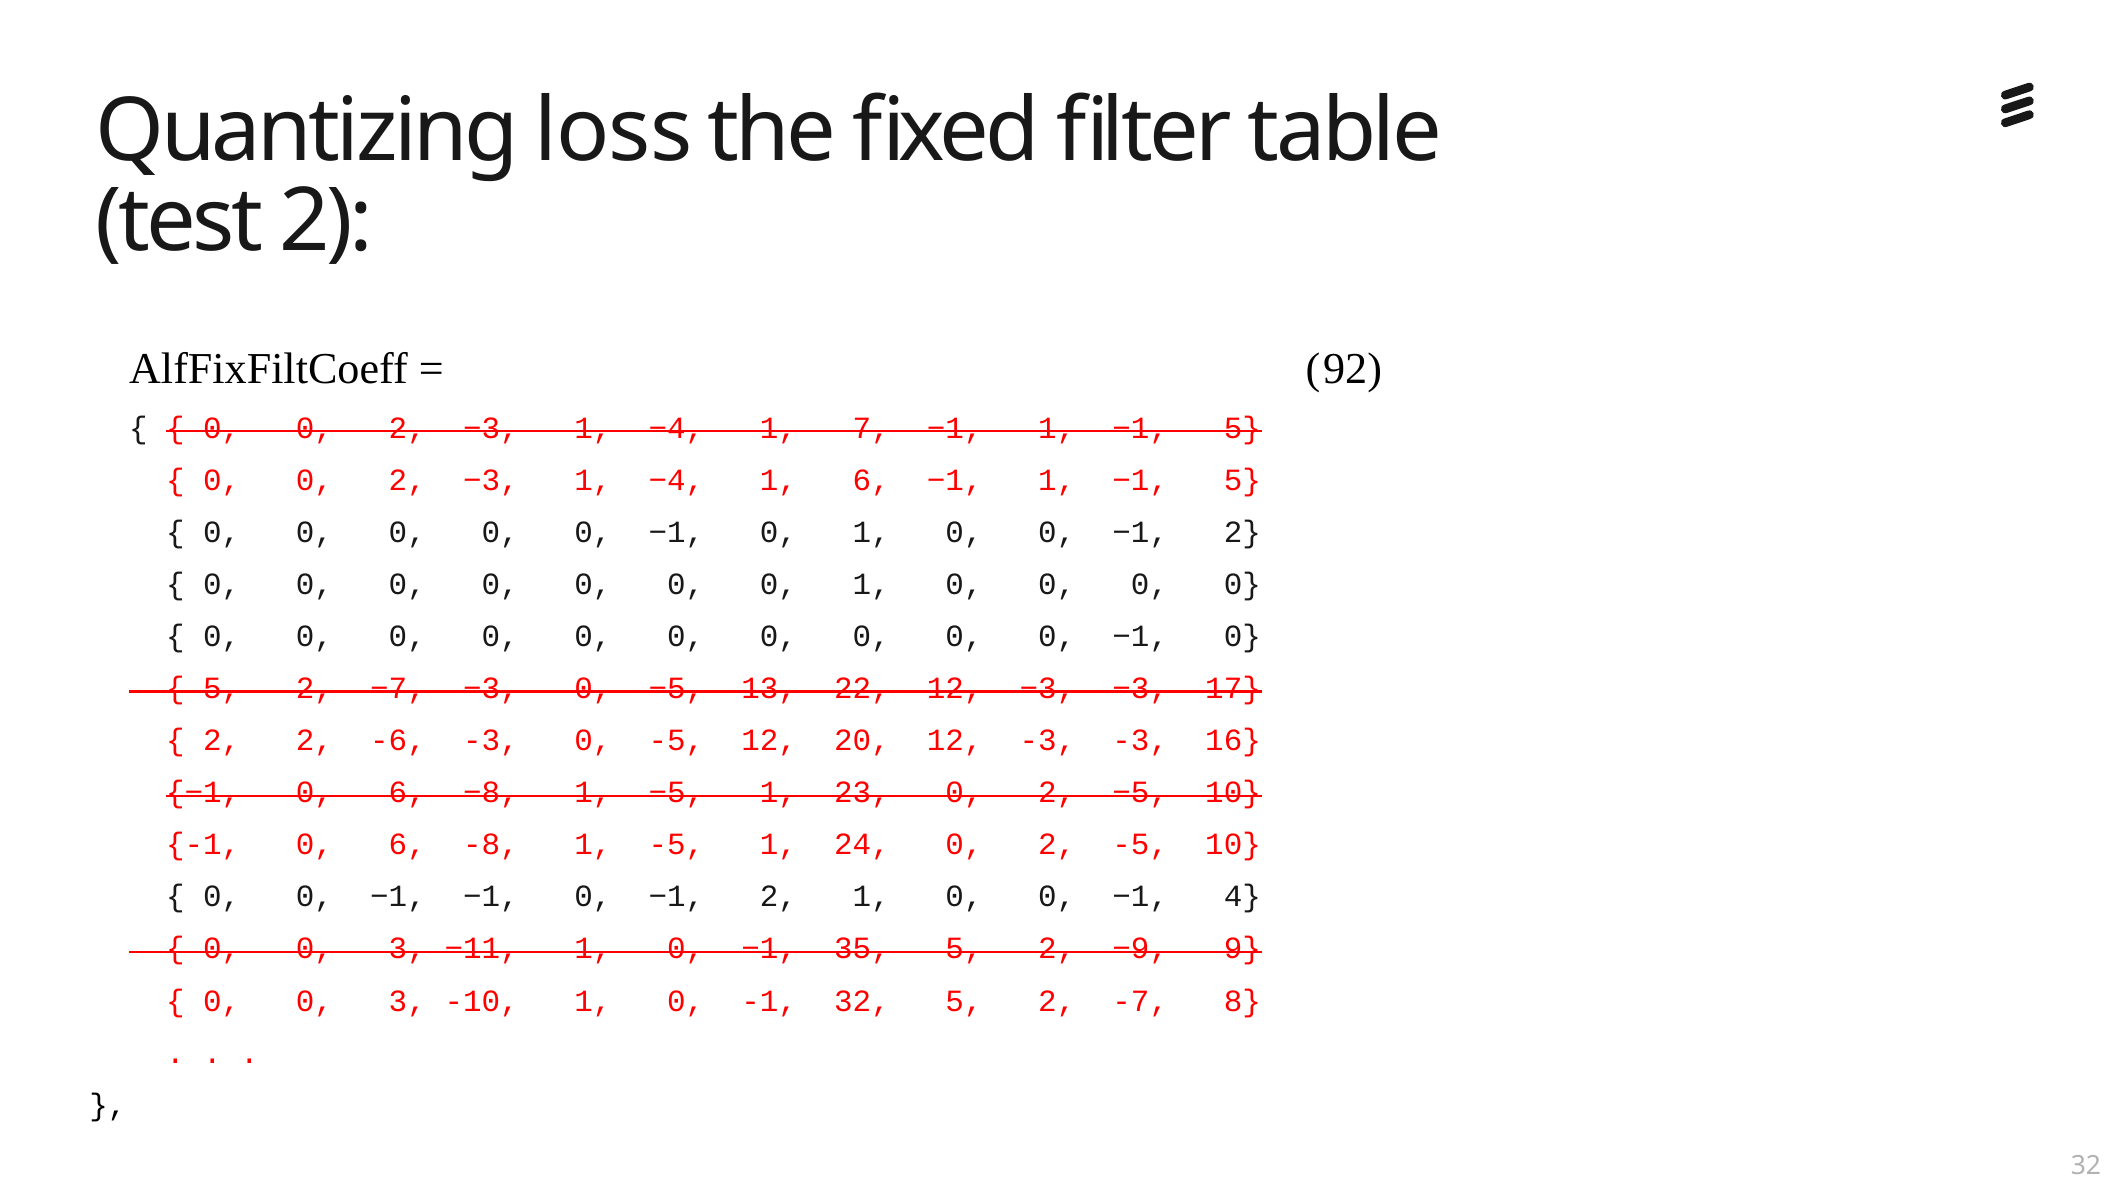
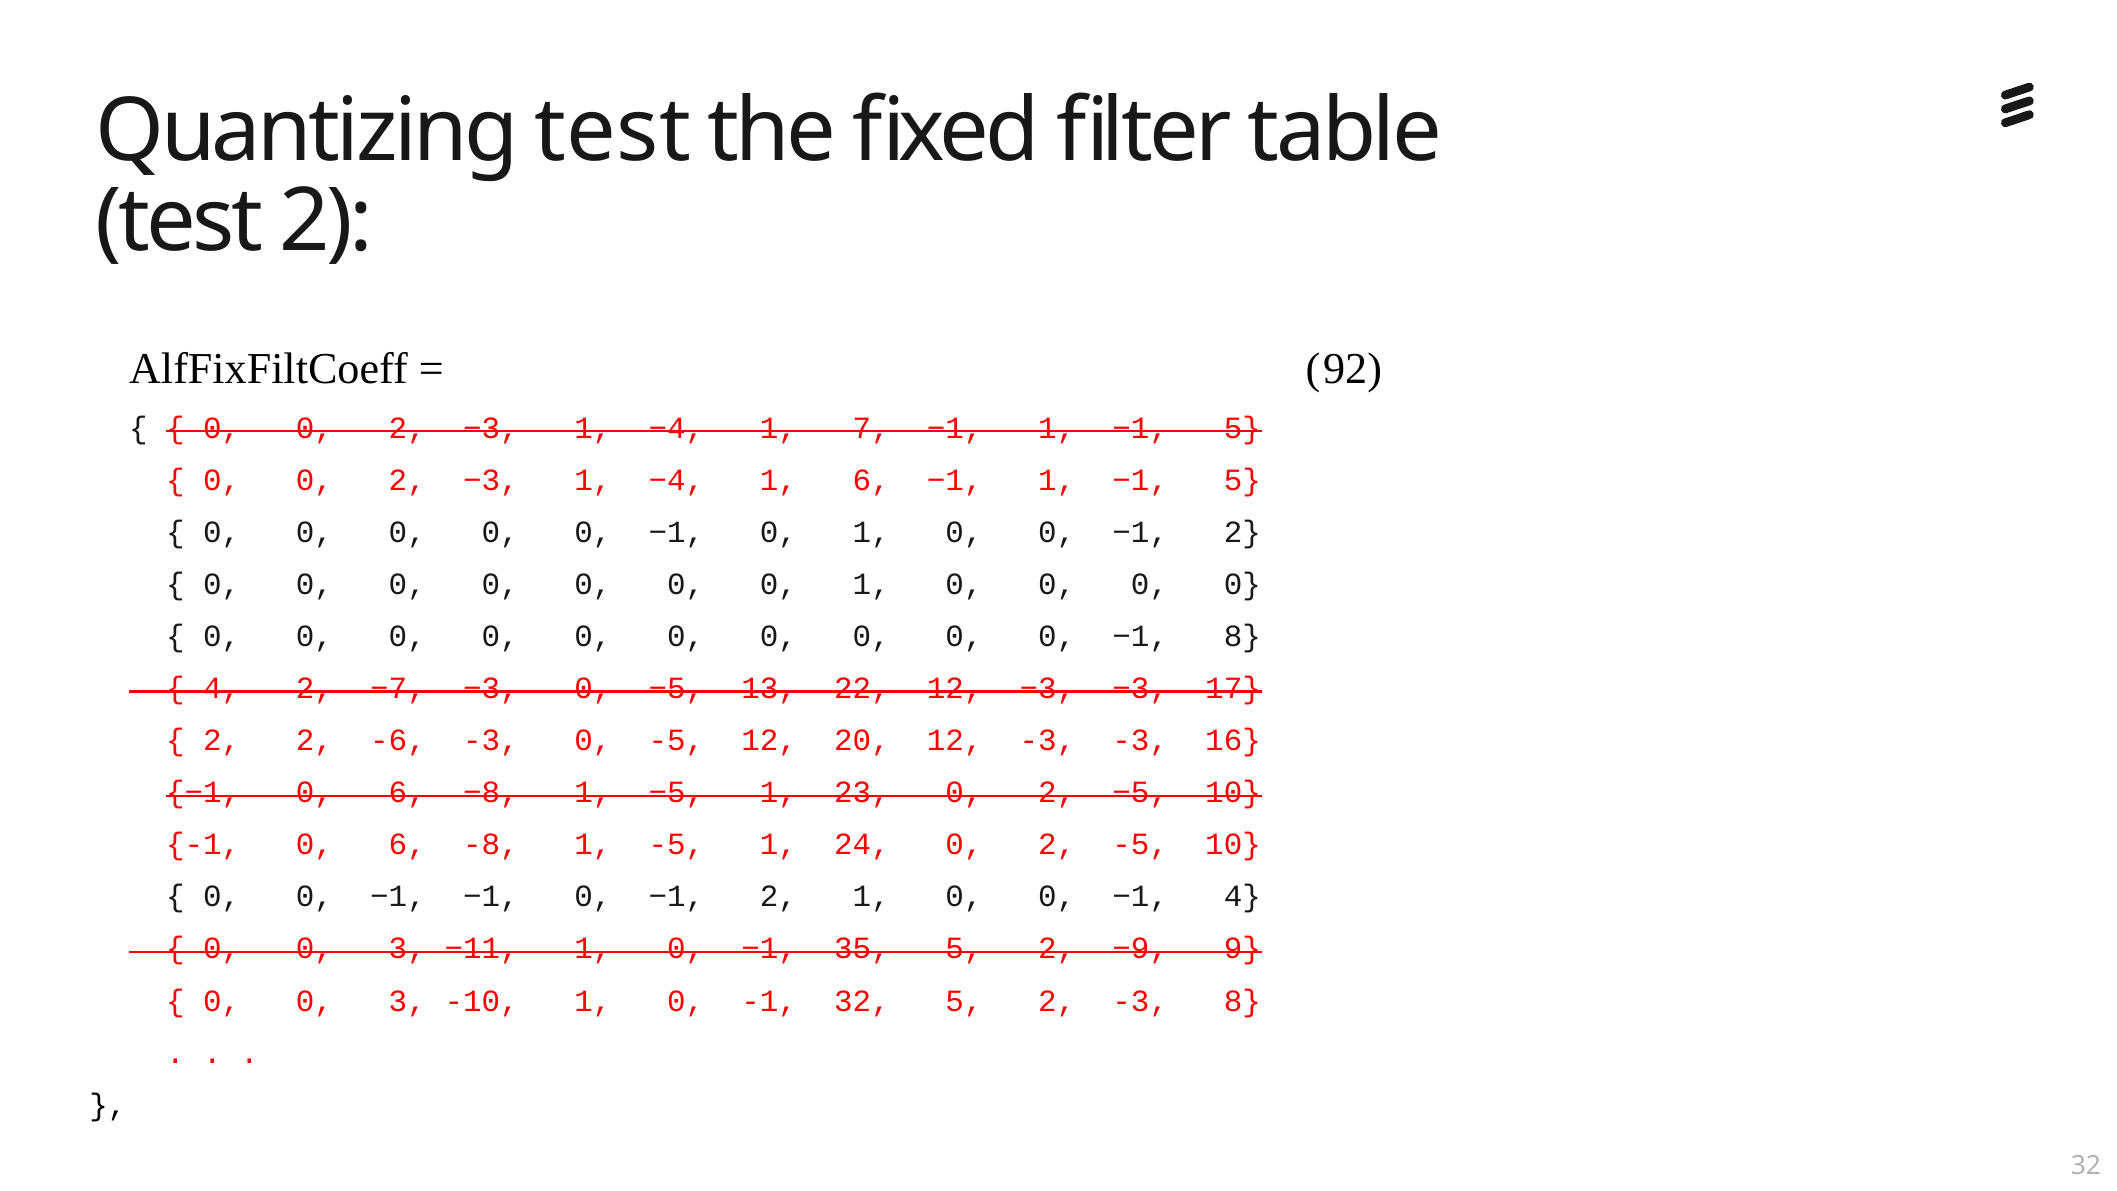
Quantizing loss: loss -> test (613, 132)
0: 0 -> 8 (1242, 636)
5: 5 -> 4 (222, 688)
2 -7: -7 -> -3 (1140, 1001)
